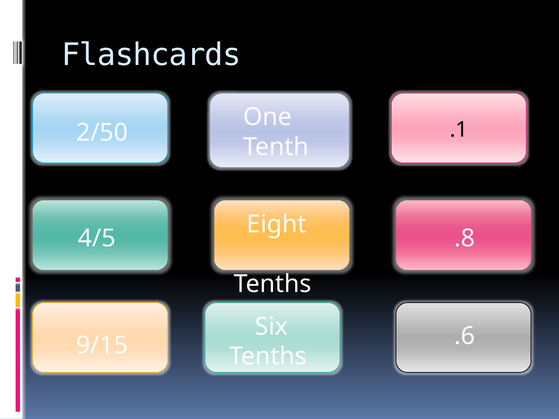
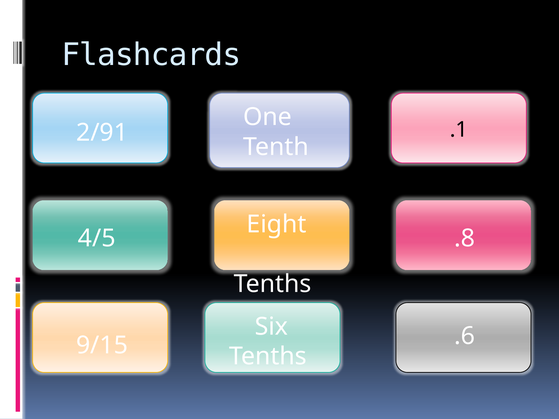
2/50: 2/50 -> 2/91 (102, 133)
